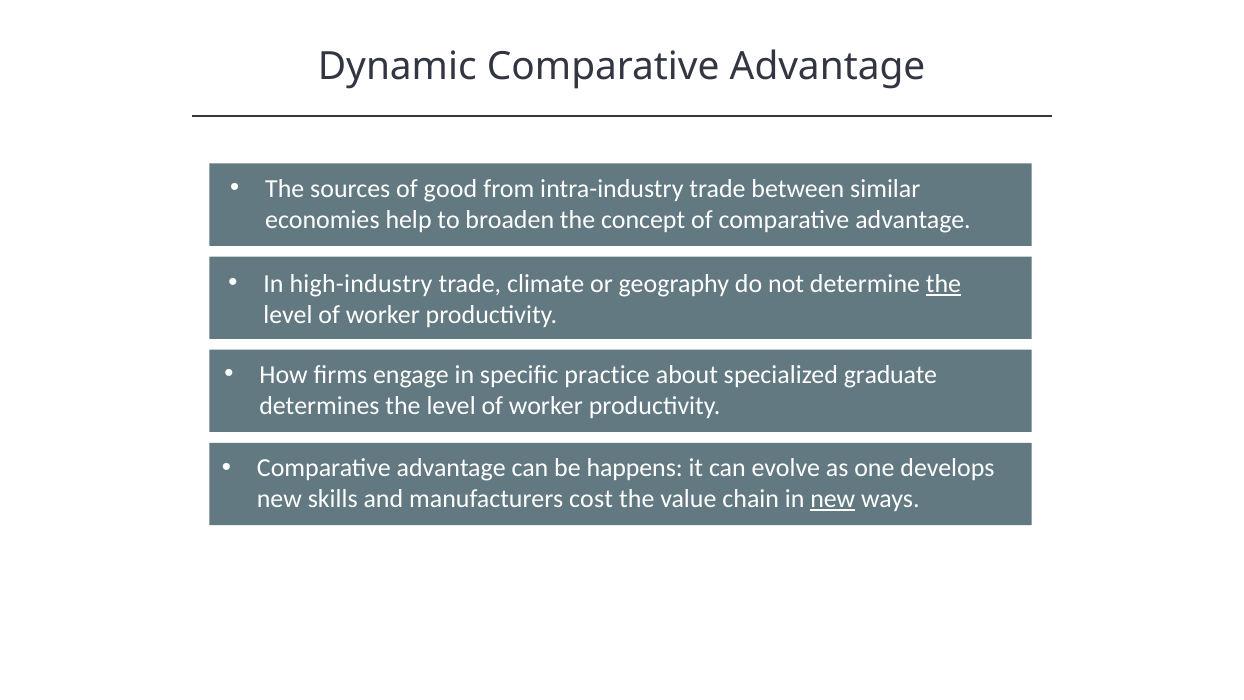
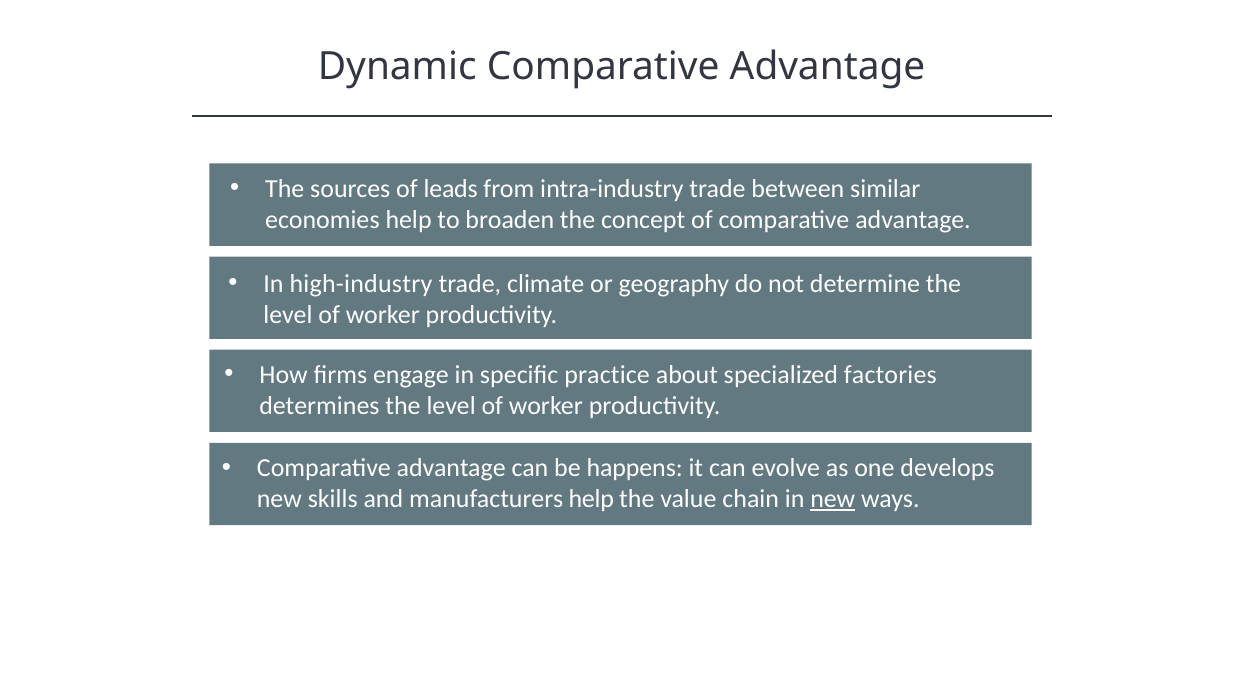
good: good -> leads (451, 189)
the underline: present -> none (943, 284)
graduate: graduate -> factories (890, 375)
manufacturers cost: cost -> help (591, 499)
